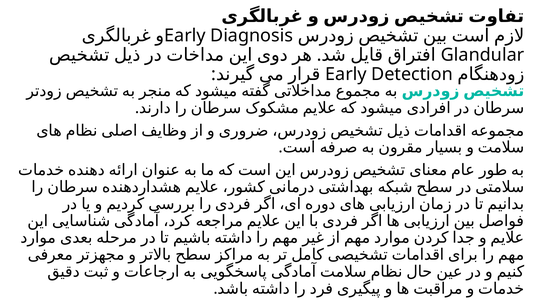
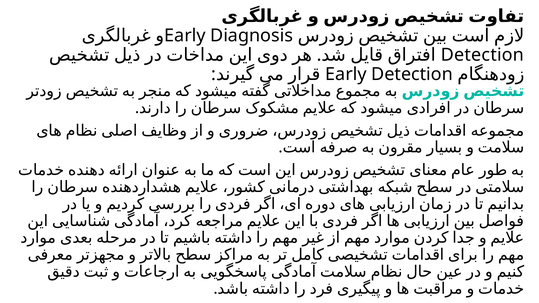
Glandular: Glandular -> Detection (482, 55)
